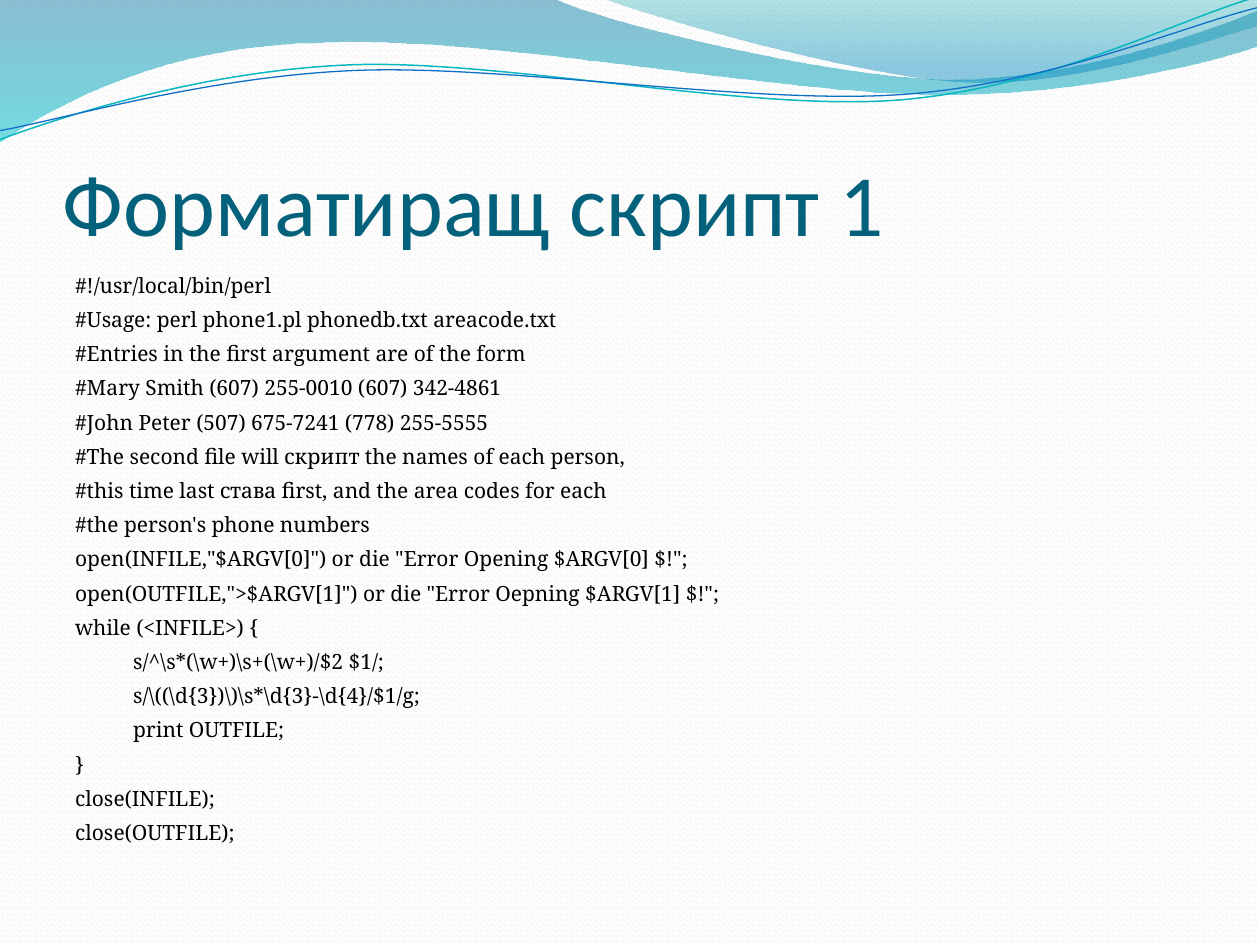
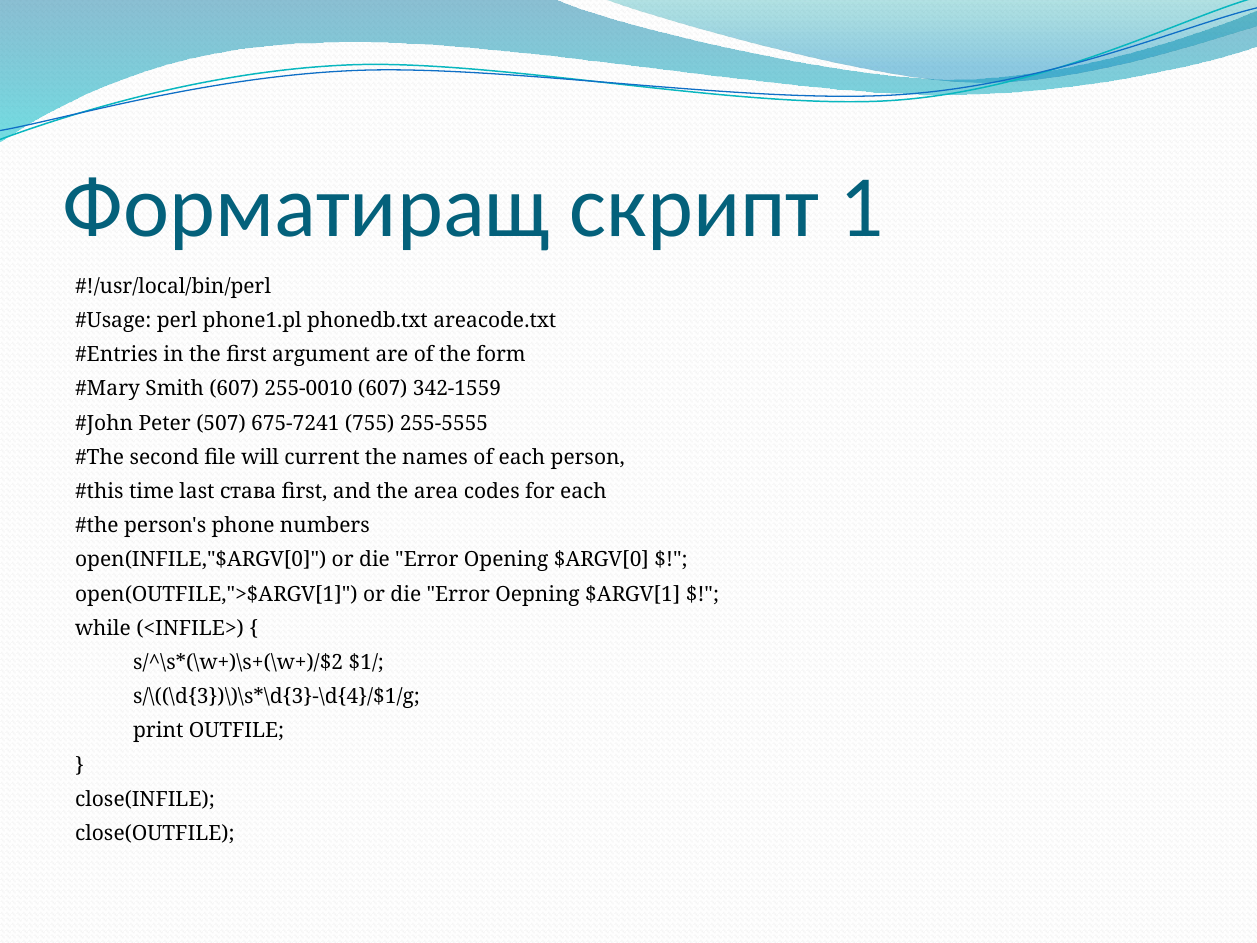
342-4861: 342-4861 -> 342-1559 (457, 389)
778: 778 -> 755 (370, 423)
will скрипт: скрипт -> current (322, 457)
